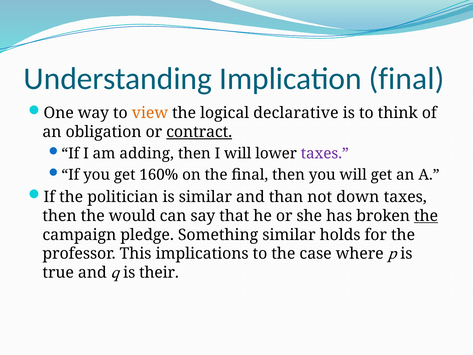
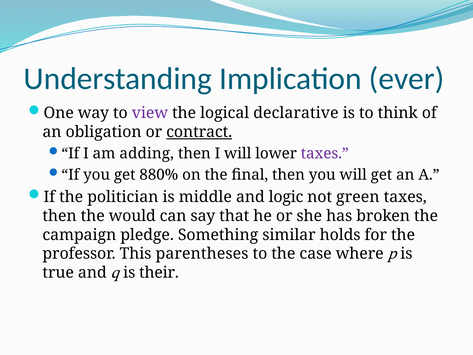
Implication final: final -> ever (407, 79)
view colour: orange -> purple (150, 113)
160%: 160% -> 880% (159, 175)
is similar: similar -> middle (205, 197)
than: than -> logic (286, 197)
down: down -> green (358, 197)
the underline: present -> none (426, 216)
implications: implications -> parentheses (202, 254)
